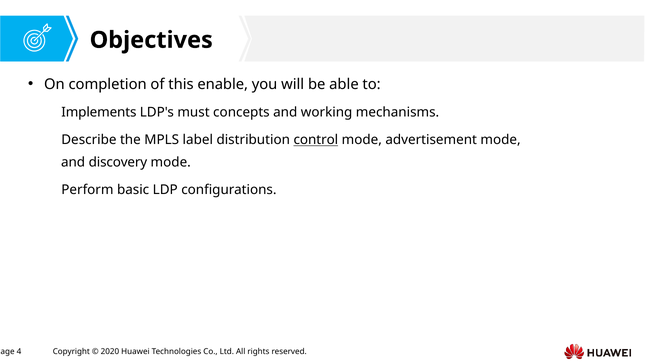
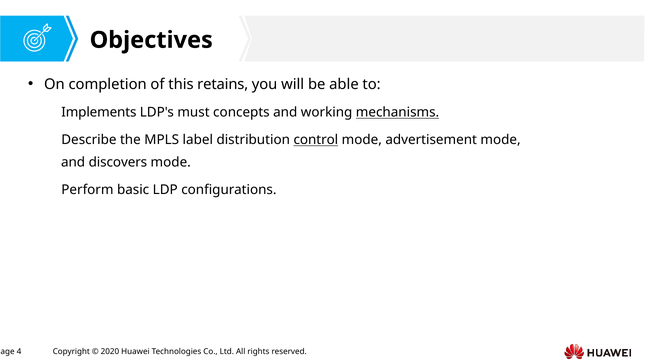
enable: enable -> retains (223, 84)
mechanisms underline: none -> present (398, 112)
discovery: discovery -> discovers (118, 162)
